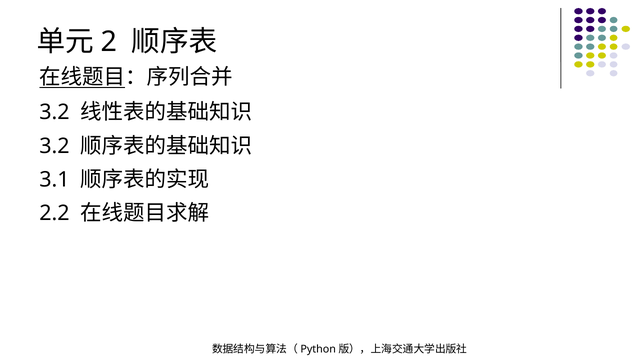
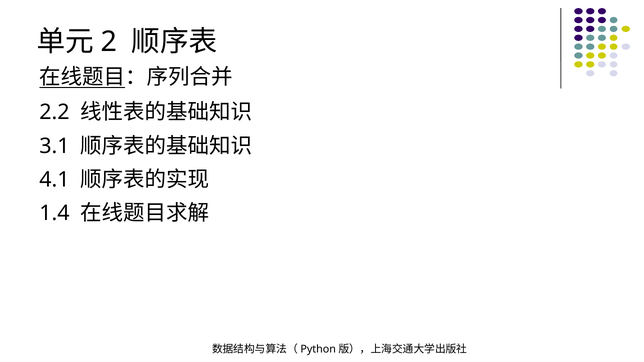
3.2: 3.2 -> 2.2 (54, 112)
3.2: 3.2 -> 3.1 (54, 146)
3.1: 3.1 -> 4.1 (54, 180)
2.2: 2.2 -> 1.4 (54, 213)
